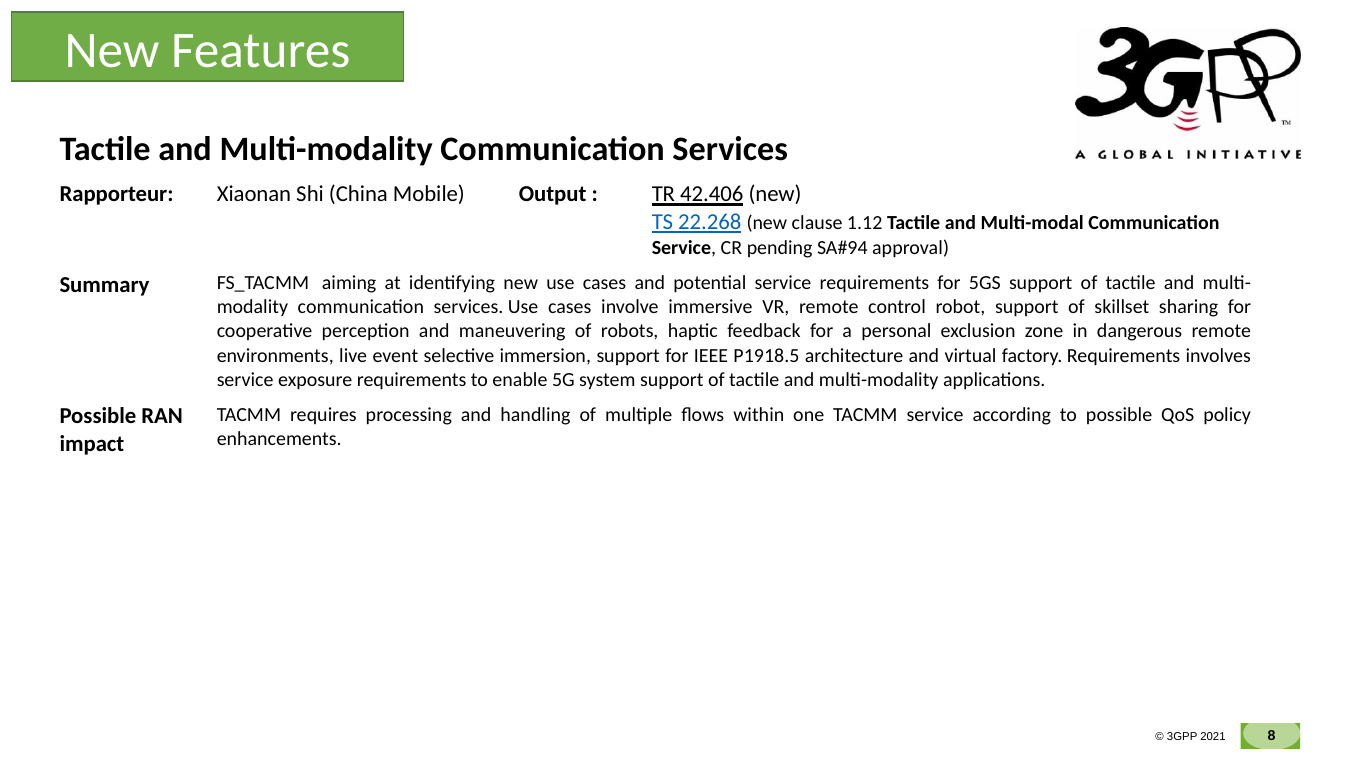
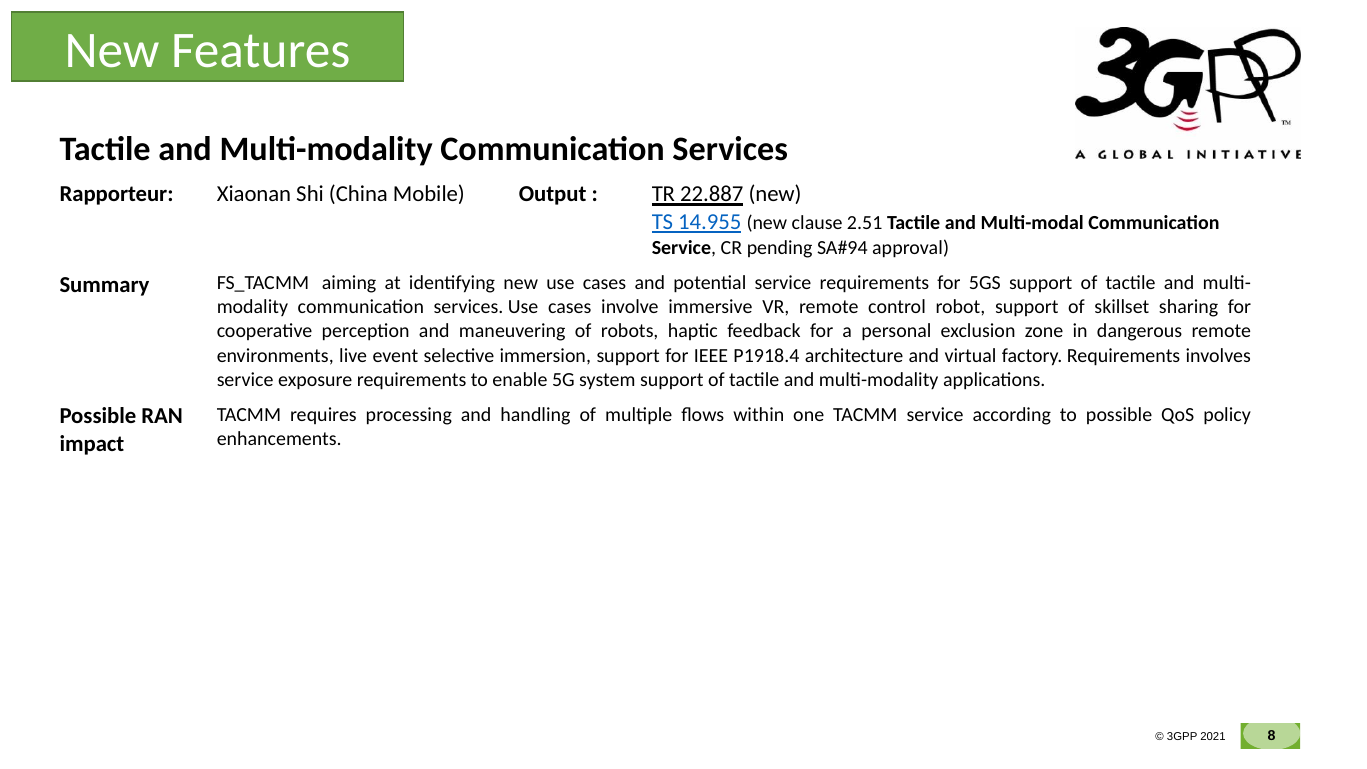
42.406: 42.406 -> 22.887 (712, 194)
22.268: 22.268 -> 14.955 (710, 222)
1.12: 1.12 -> 2.51 (865, 223)
P1918.5: P1918.5 -> P1918.4 (766, 356)
